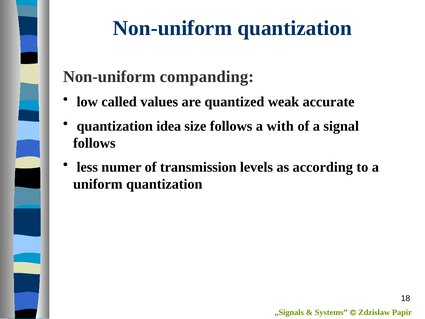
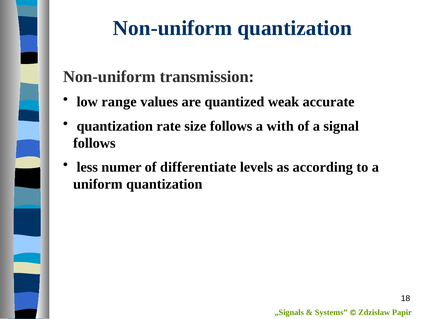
companding: companding -> transmission (207, 76)
called: called -> range (119, 102)
idea: idea -> rate (169, 126)
transmission: transmission -> differentiate (198, 167)
